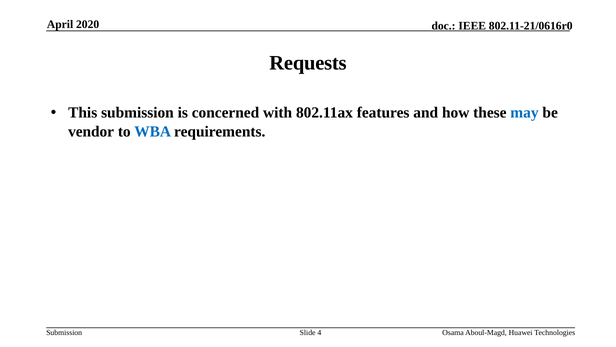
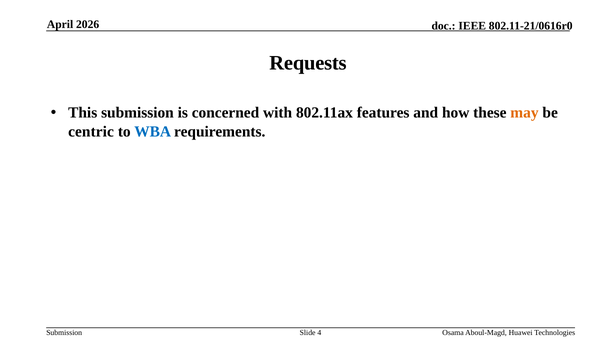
2020: 2020 -> 2026 (88, 24)
may colour: blue -> orange (524, 113)
vendor: vendor -> centric (91, 131)
